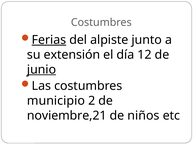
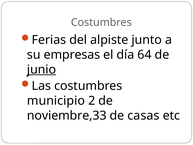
Ferias underline: present -> none (49, 40)
extensión: extensión -> empresas (72, 55)
12: 12 -> 64 (144, 55)
noviembre,21: noviembre,21 -> noviembre,33 (67, 115)
niños: niños -> casas (143, 115)
